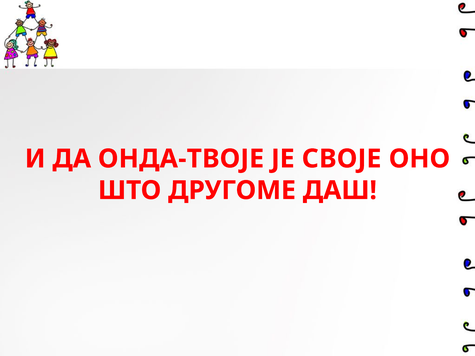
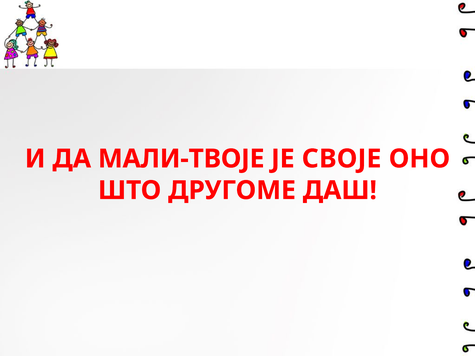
ОНДА-ТВОЈЕ: ОНДА-ТВОЈЕ -> МАЛИ-ТВОЈЕ (181, 159)
